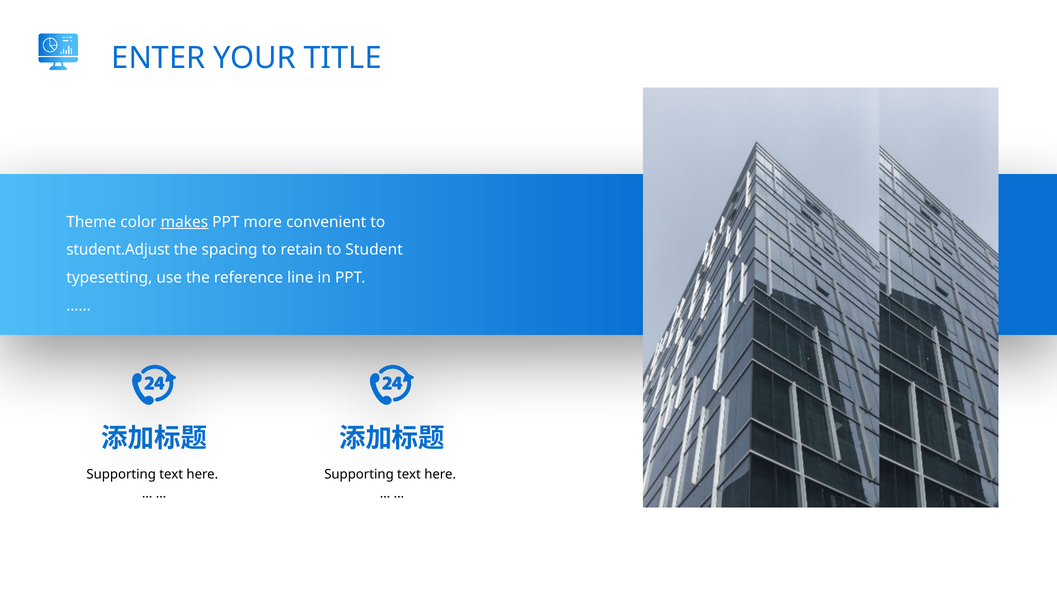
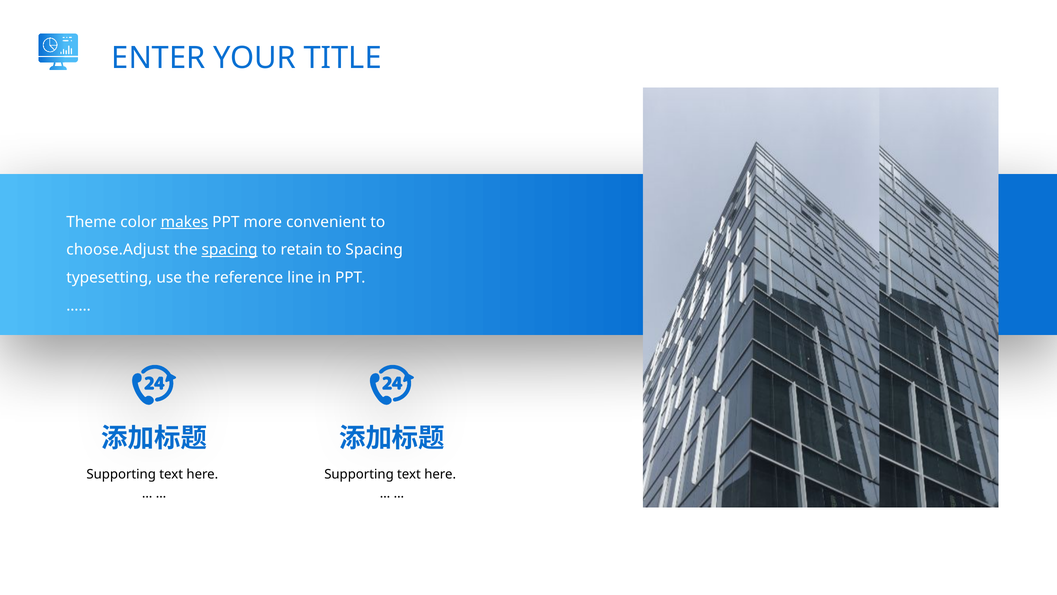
student.Adjust: student.Adjust -> choose.Adjust (118, 250)
spacing underline: none -> present (230, 250)
to Student: Student -> Spacing (374, 250)
